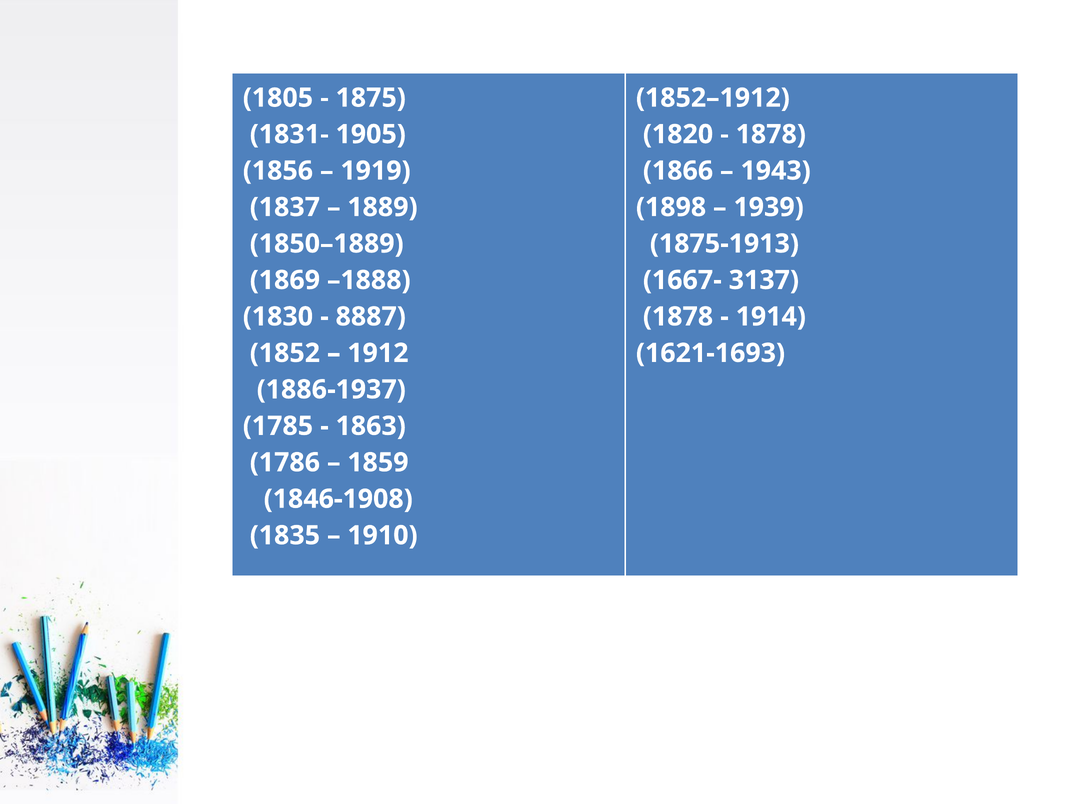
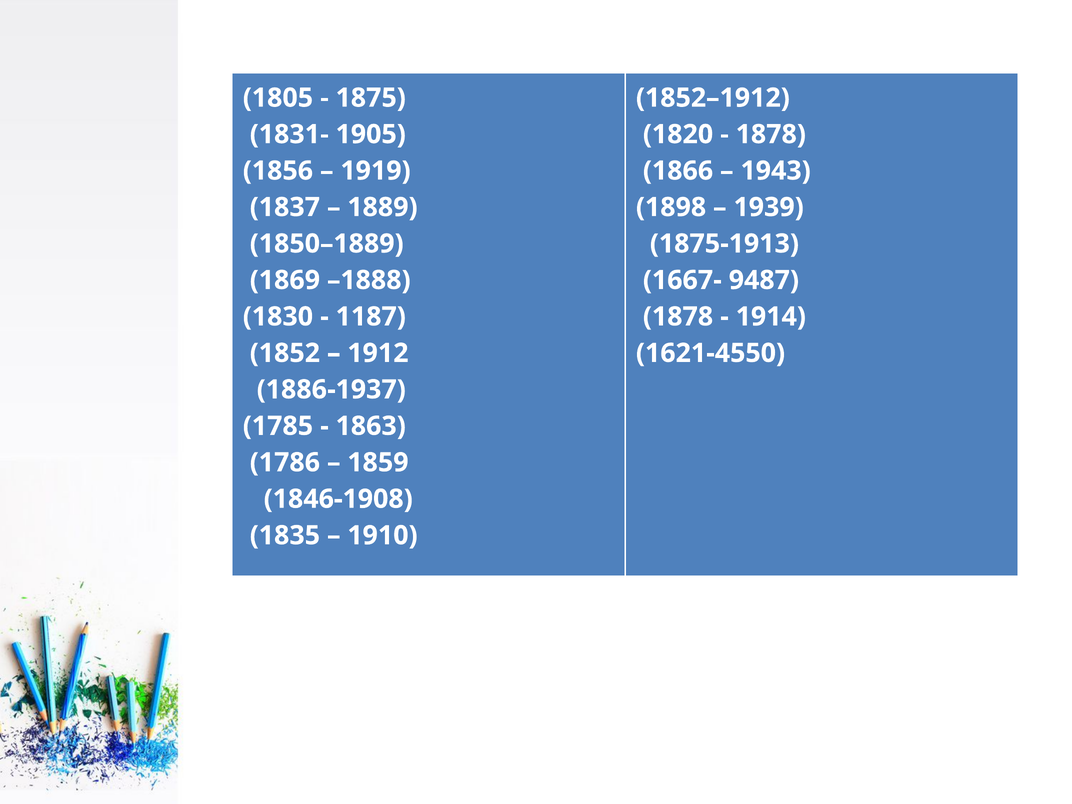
3137: 3137 -> 9487 (764, 280)
8887: 8887 -> 1187 (371, 317)
1621-1693: 1621-1693 -> 1621-4550 (711, 353)
